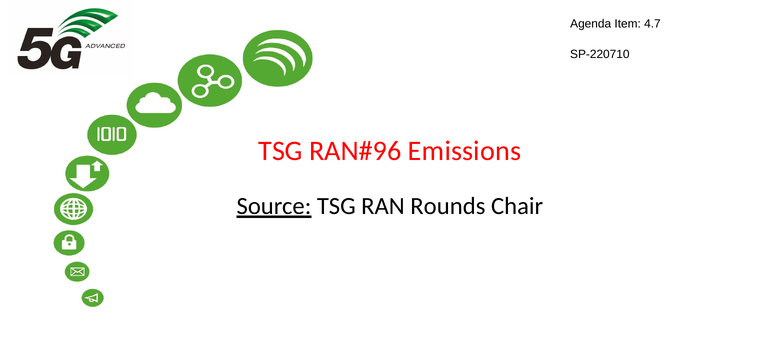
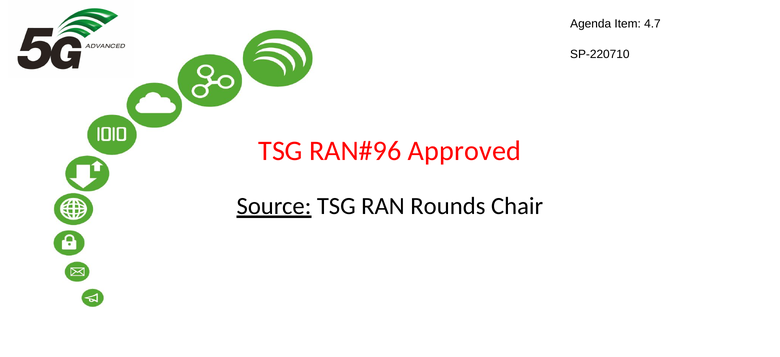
Emissions: Emissions -> Approved (464, 151)
